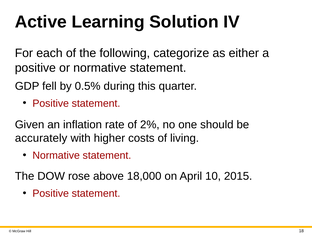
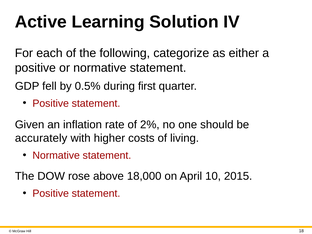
this: this -> first (147, 86)
